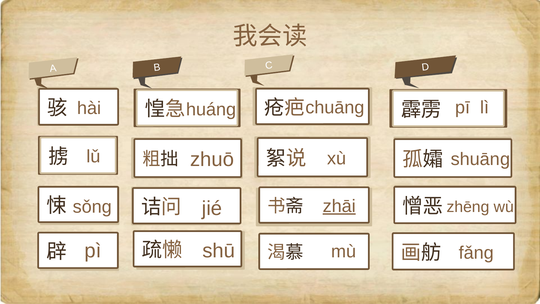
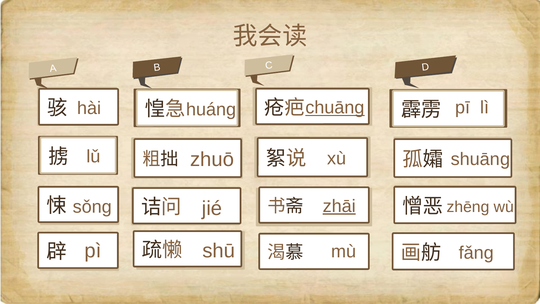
chuāng underline: none -> present (335, 108)
